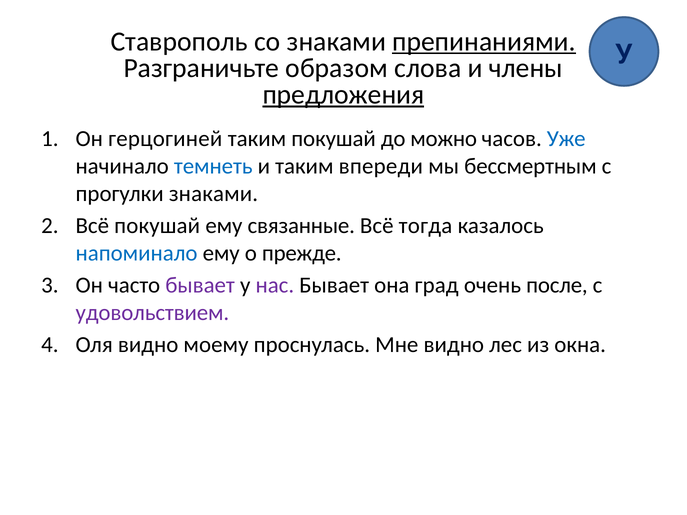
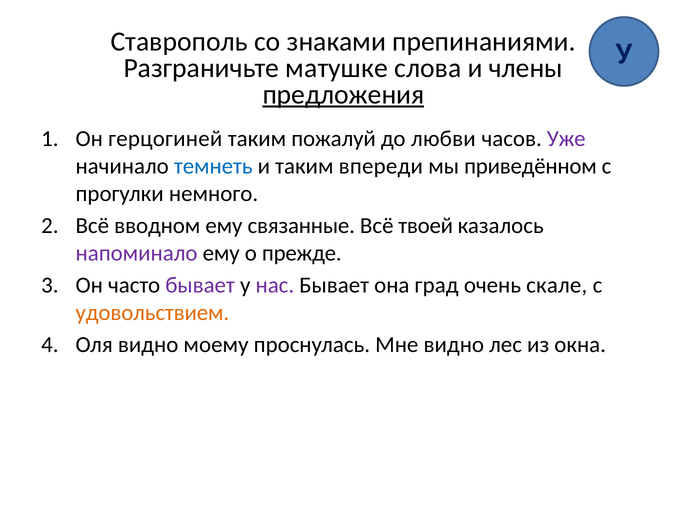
препинаниями underline: present -> none (484, 41)
образом: образом -> матушке (337, 68)
таким покушай: покушай -> пожалуй (334, 139)
можно: можно -> любви (443, 139)
Уже colour: blue -> purple (566, 139)
бессмертным: бессмертным -> приведённом (530, 166)
прогулки знаками: знаками -> немного (214, 194)
Всё покушай: покушай -> вводном (157, 226)
тогда: тогда -> твоей (426, 226)
напоминало colour: blue -> purple (137, 254)
после: после -> скале (557, 286)
удовольствием colour: purple -> orange (152, 313)
